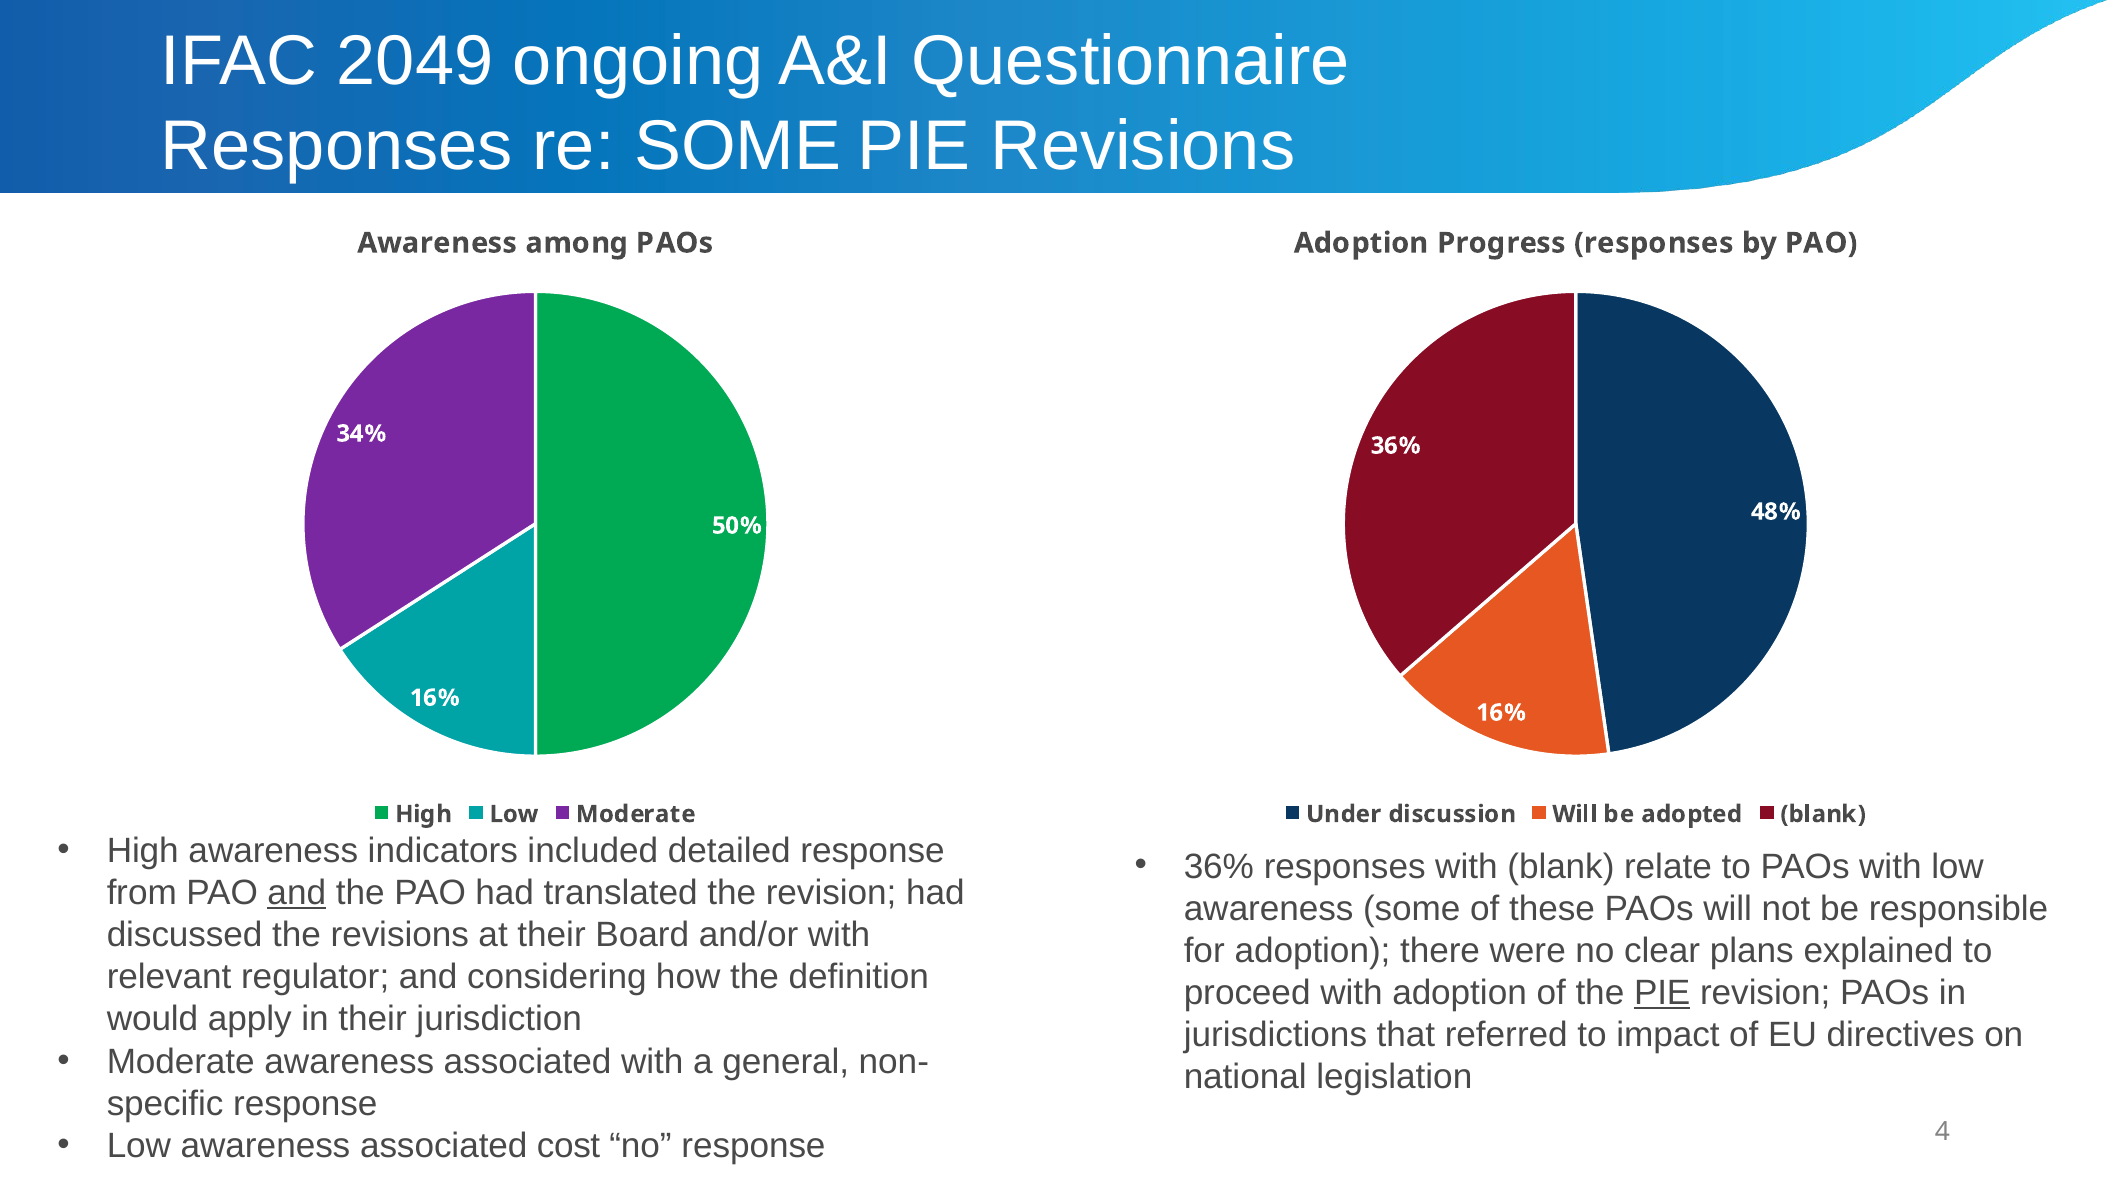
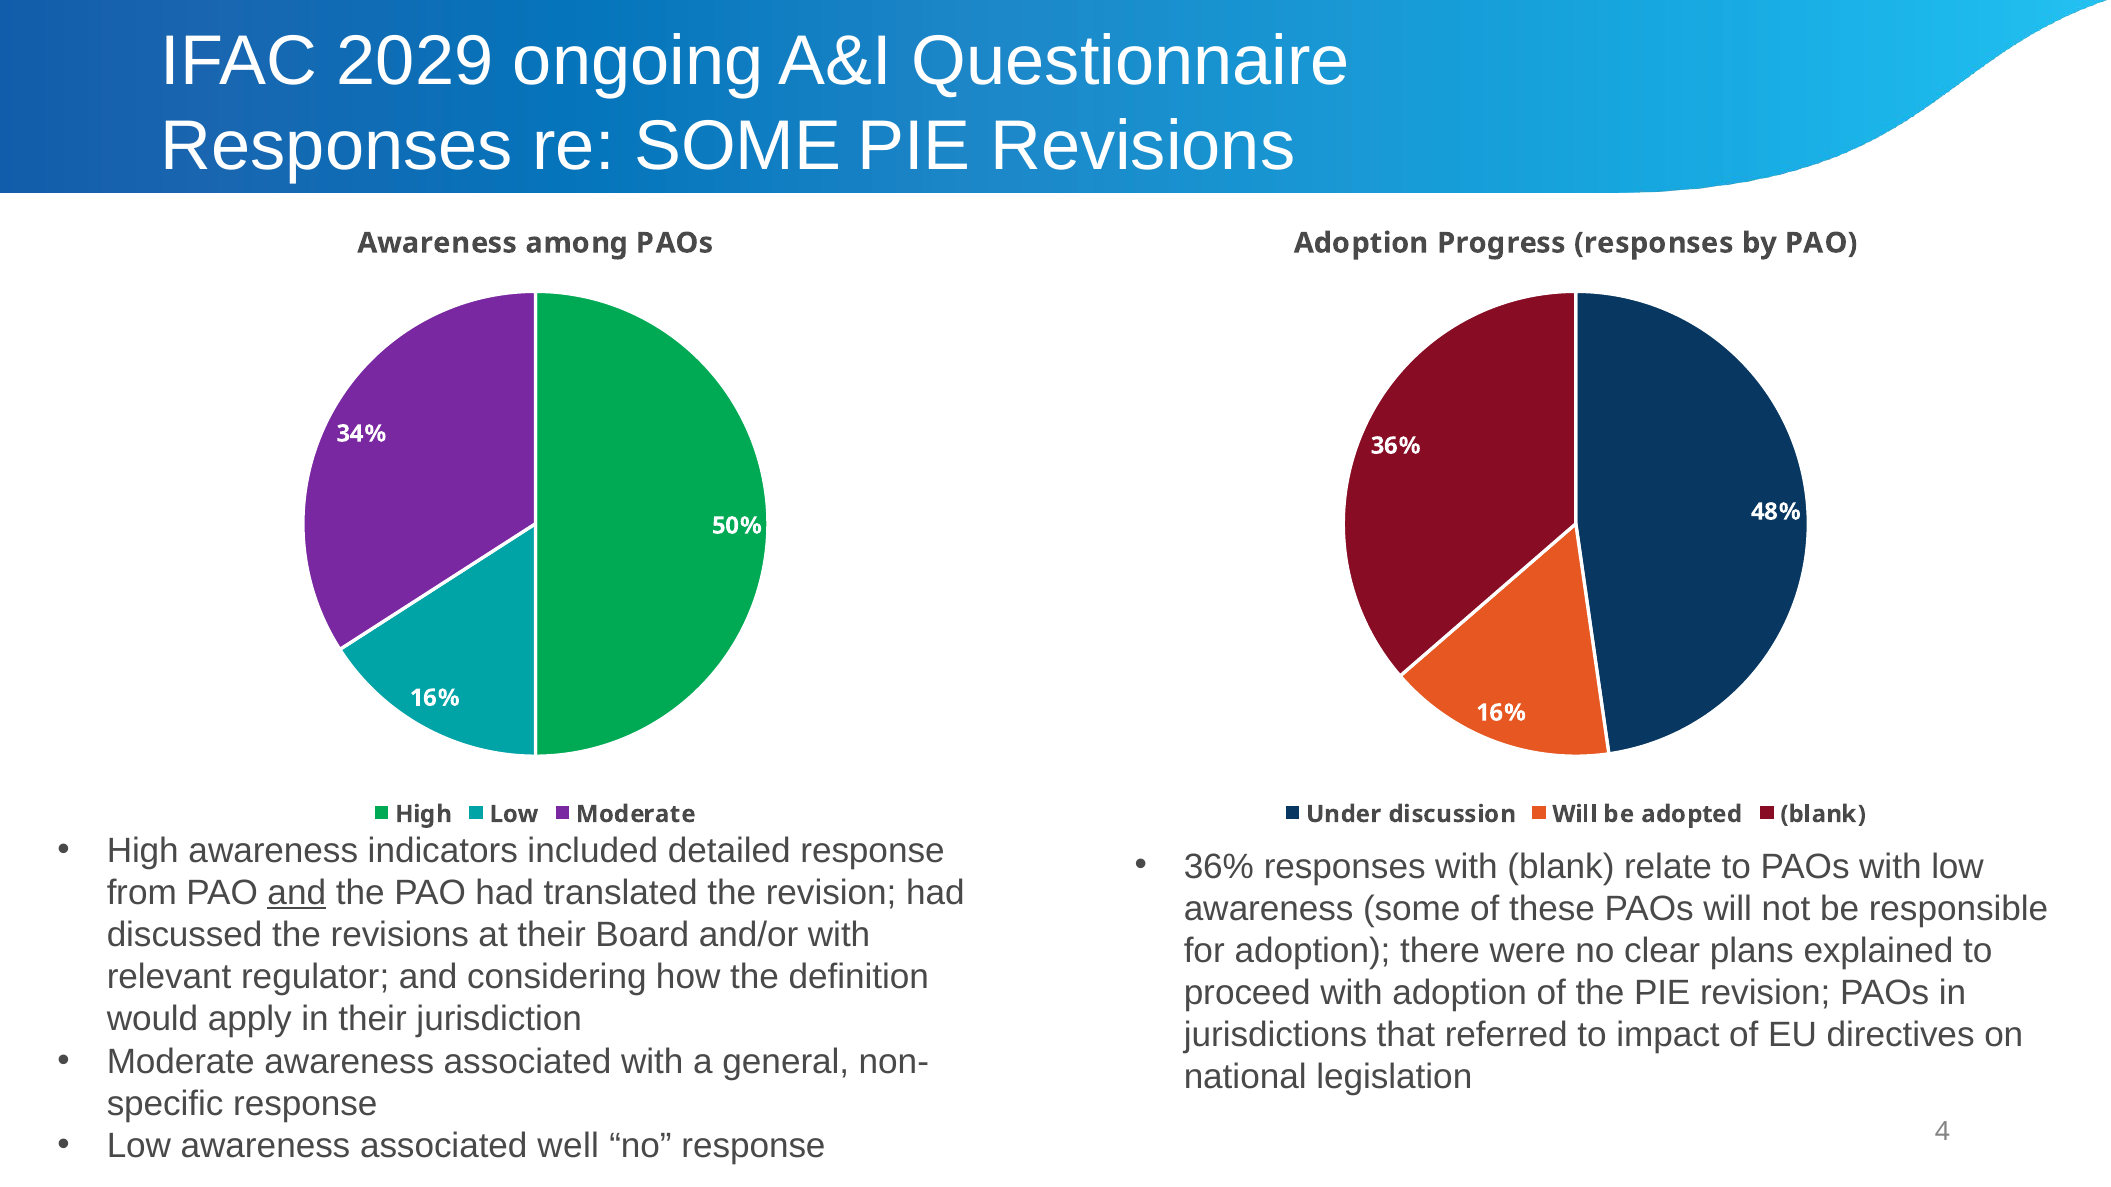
2049: 2049 -> 2029 (415, 61)
PIE underline: present -> none (1662, 993)
cost: cost -> well (568, 1146)
